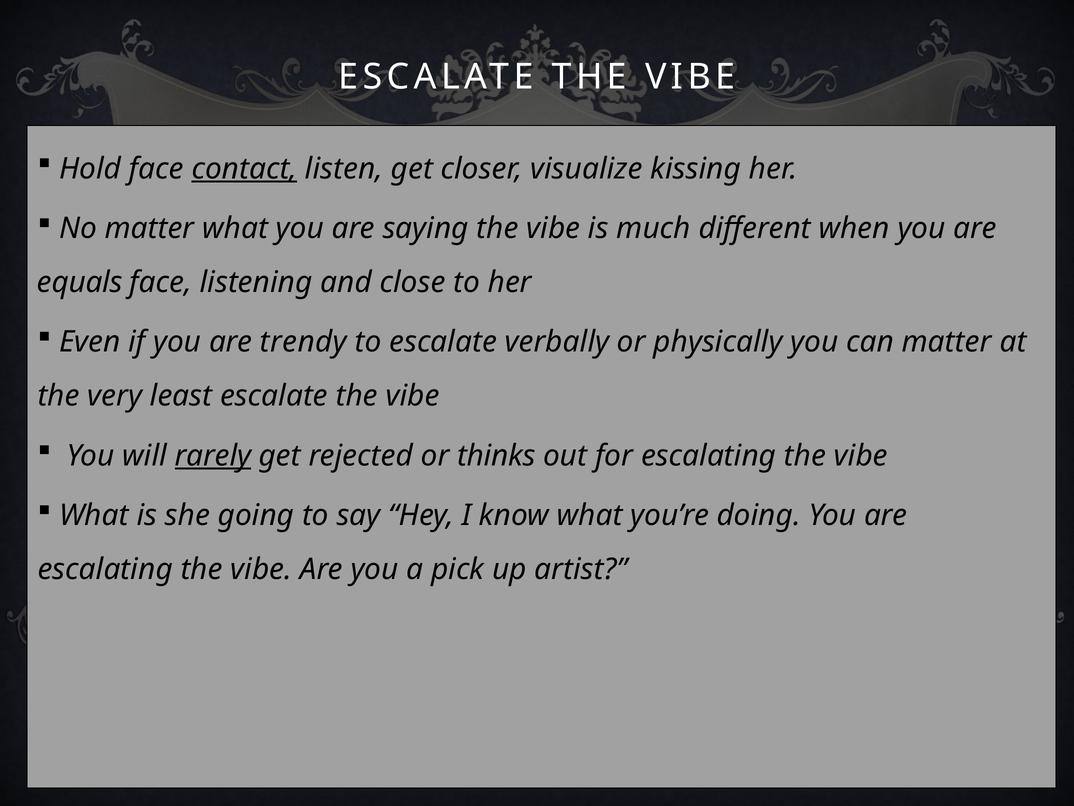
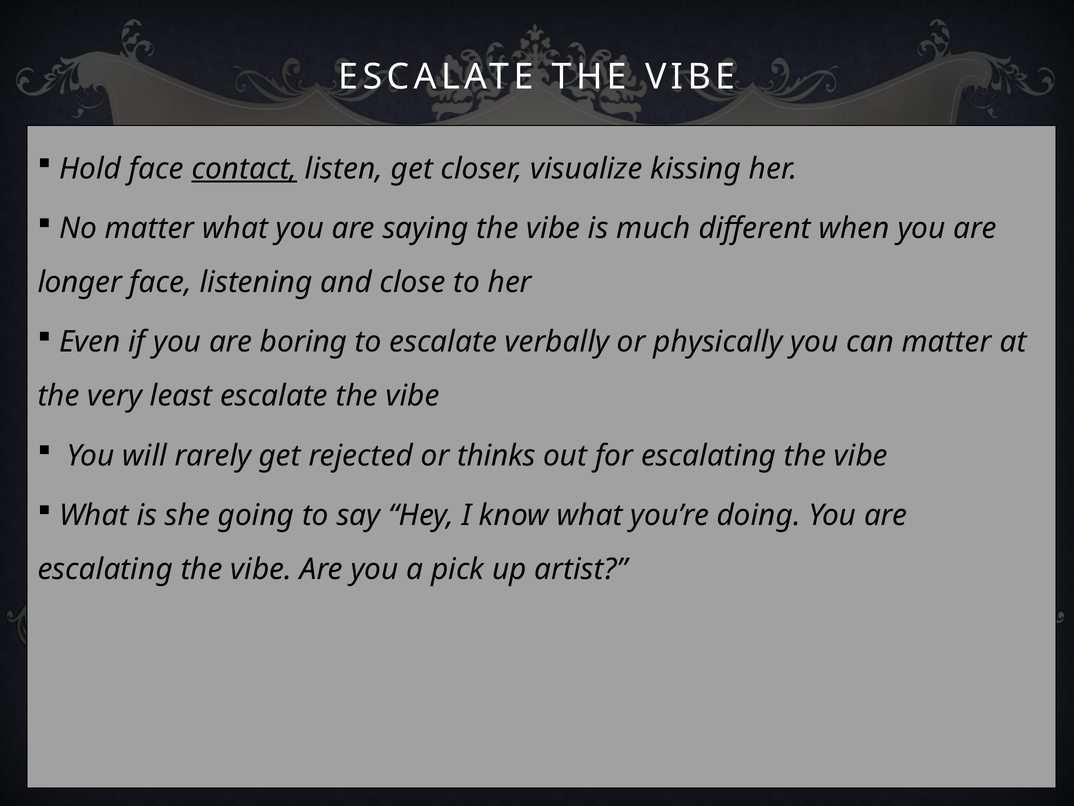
equals: equals -> longer (80, 282)
trendy: trendy -> boring (304, 342)
rarely underline: present -> none (213, 455)
